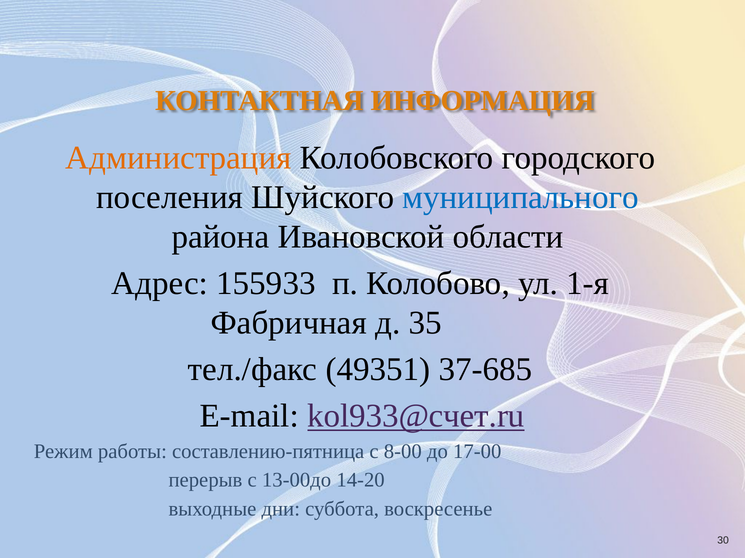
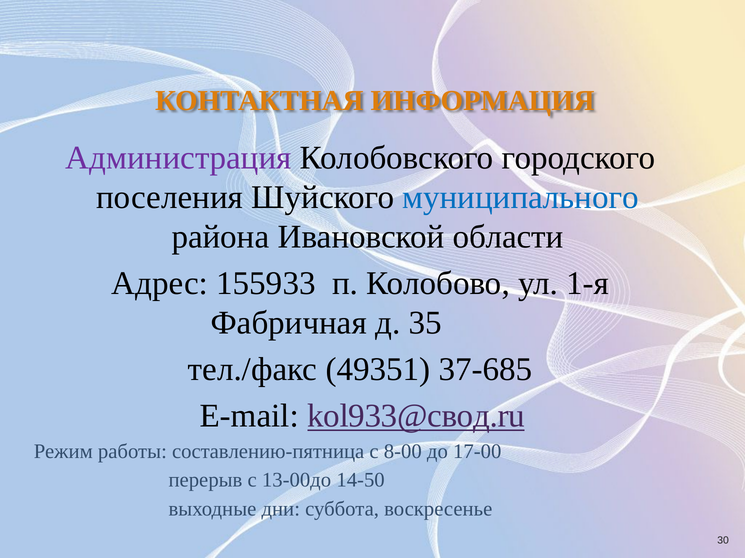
Администрация colour: orange -> purple (178, 158)
kol933@счет.ru: kol933@счет.ru -> kol933@свод.ru (416, 416)
14-20: 14-20 -> 14-50 (361, 481)
